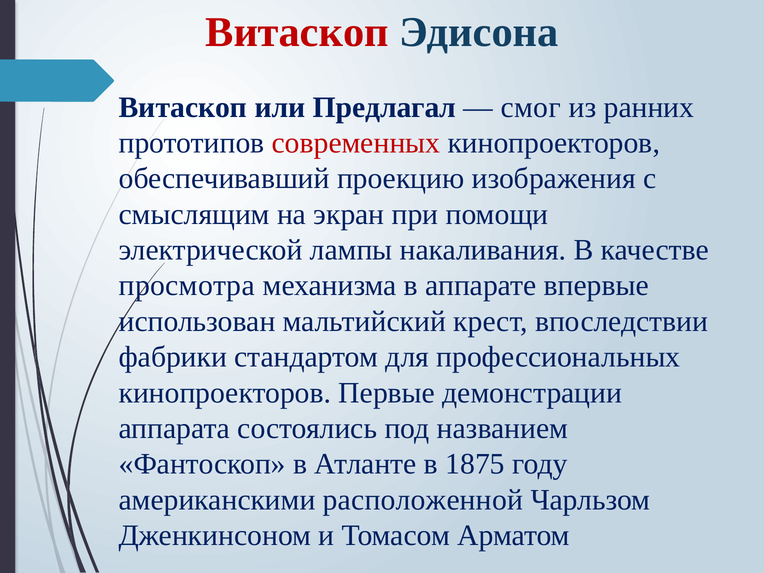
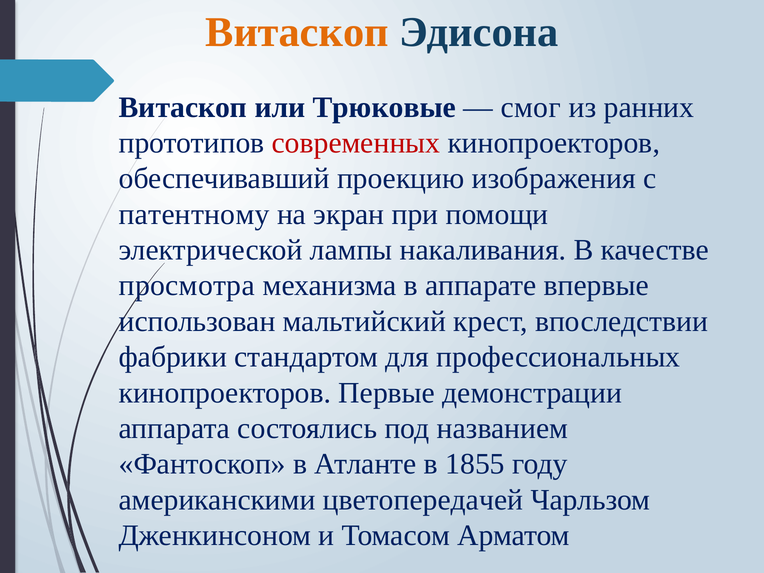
Витаскоп colour: red -> orange (297, 32)
Предлагал: Предлагал -> Трюковые (384, 107)
смыслящим: смыслящим -> патентному (194, 214)
1875: 1875 -> 1855 (475, 464)
расположенной: расположенной -> цветопередачей (423, 500)
